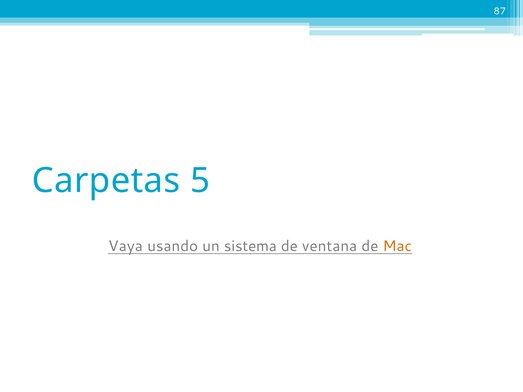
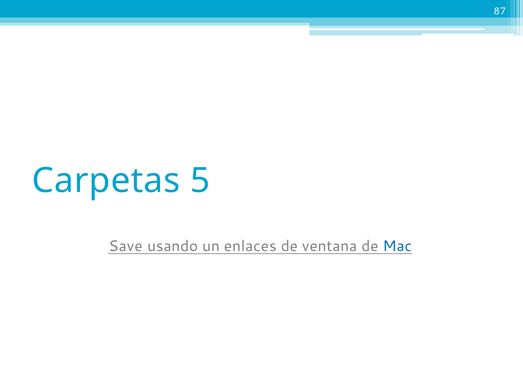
Vaya: Vaya -> Save (126, 246)
sistema: sistema -> enlaces (250, 246)
Mac colour: orange -> blue (397, 246)
